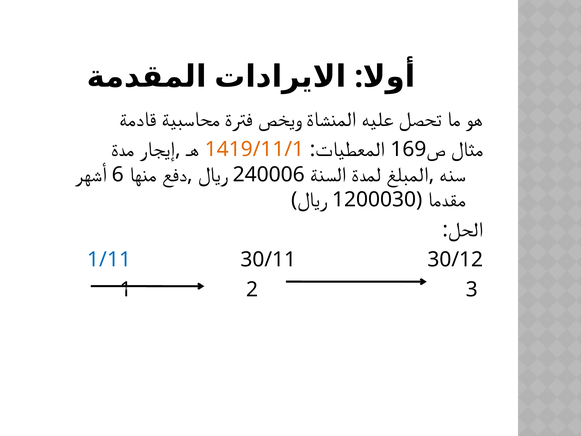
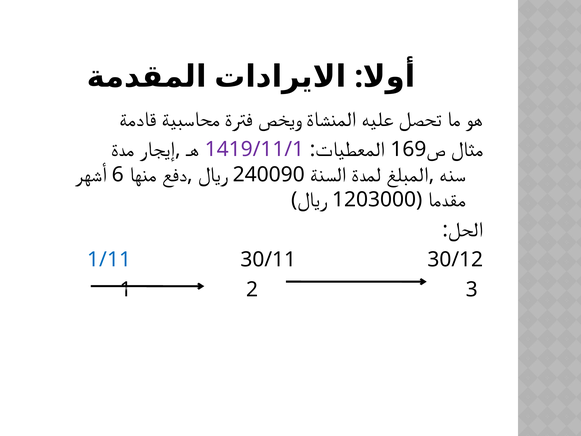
1419/11/1 colour: orange -> purple (254, 149)
240006: 240006 -> 240090 (269, 174)
1200030: 1200030 -> 1203000 (374, 200)
